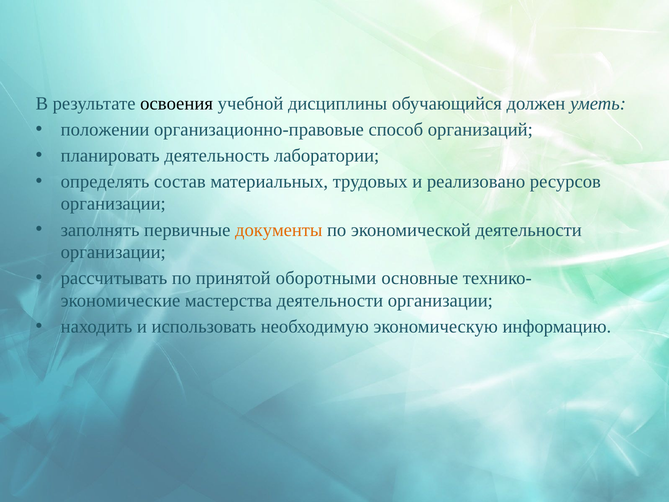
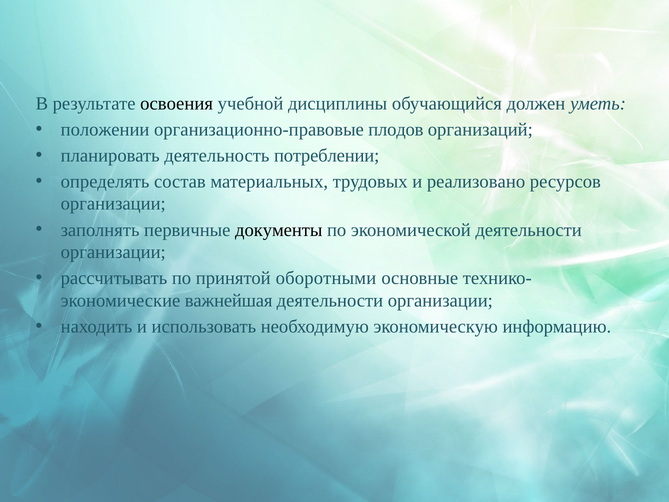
способ: способ -> плодов (396, 129)
лаборатории: лаборатории -> потреблении (327, 155)
документы colour: orange -> black (279, 230)
мастерства: мастерства -> важнейшая (229, 300)
